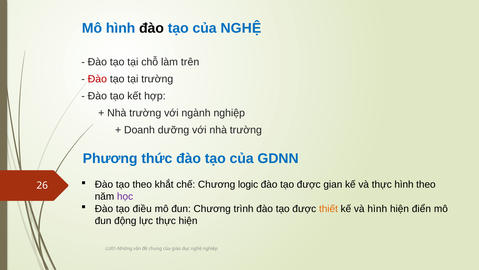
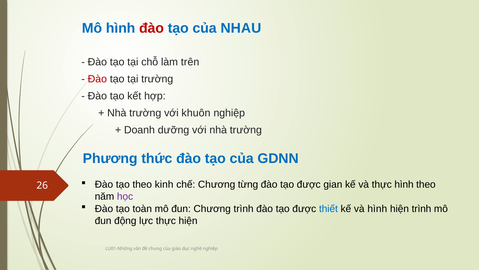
đào colour: black -> red (152, 28)
NGHỆ: NGHỆ -> NHAU (241, 28)
ngành: ngành -> khuôn (196, 113)
khắt: khắt -> kinh (164, 184)
logic: logic -> từng (248, 184)
điều: điều -> toàn (142, 208)
thiết colour: orange -> blue (328, 208)
hiện điển: điển -> trình (422, 208)
